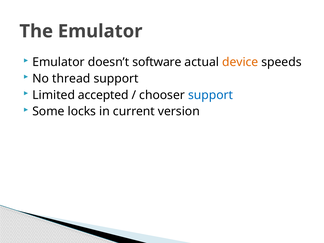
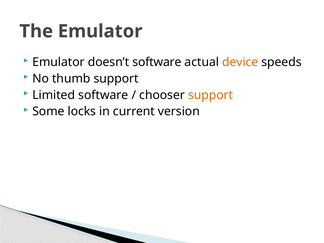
thread: thread -> thumb (71, 79)
Limited accepted: accepted -> software (103, 95)
support colour: blue -> orange (211, 95)
